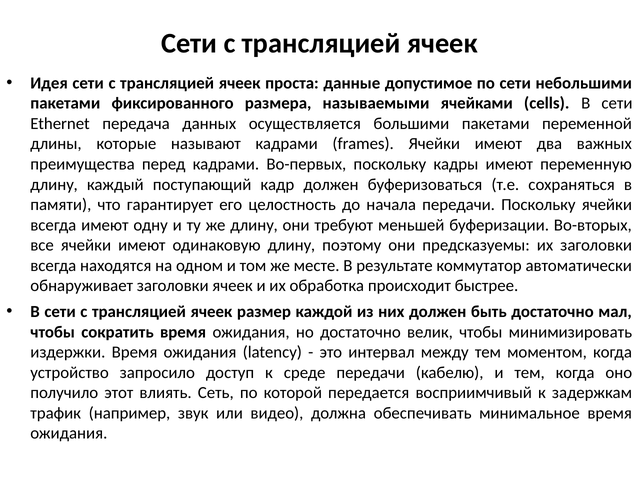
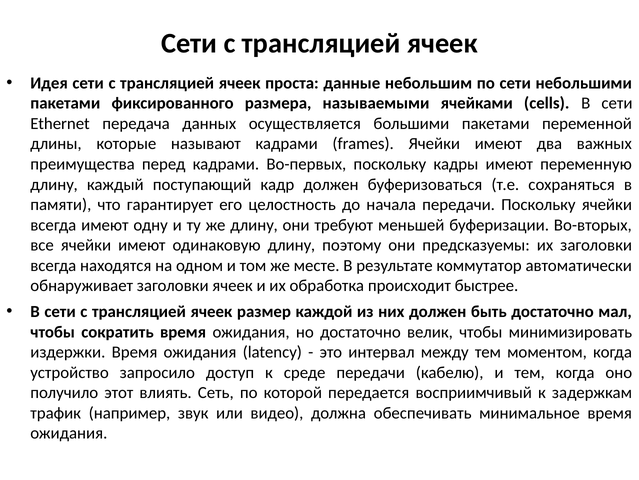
допустимое: допустимое -> небольшим (429, 83)
